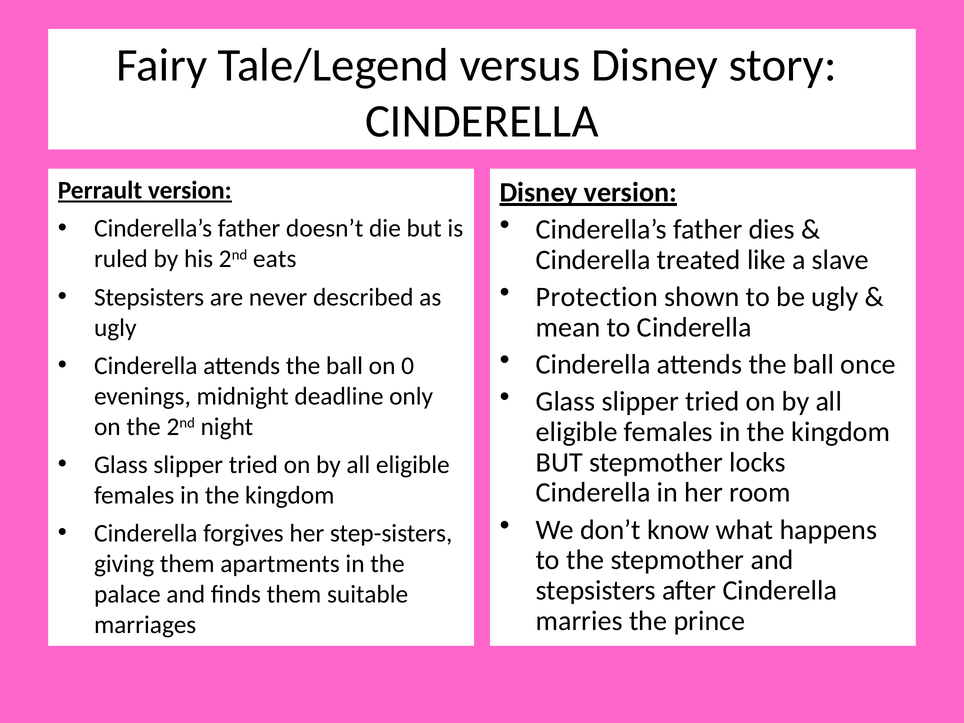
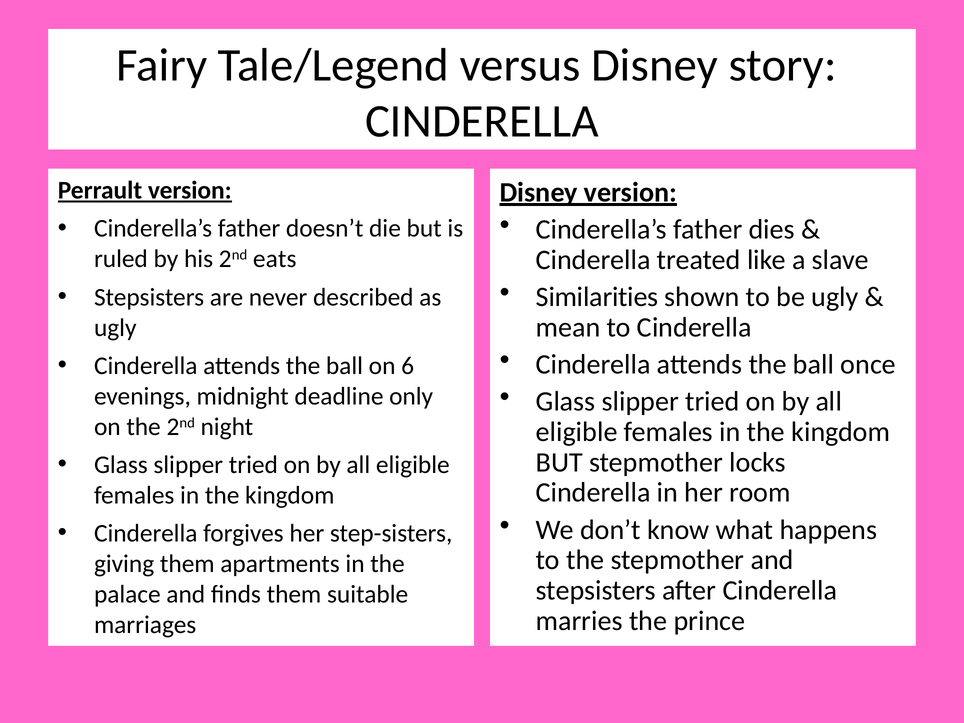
Protection: Protection -> Similarities (597, 297)
0: 0 -> 6 (408, 366)
